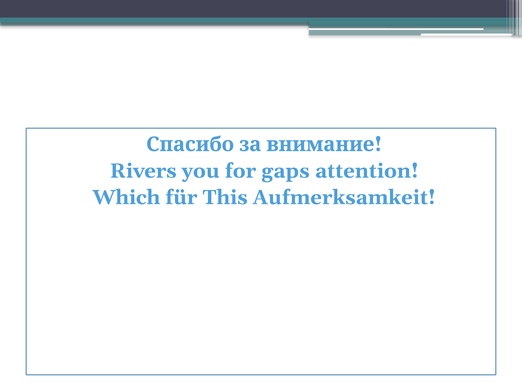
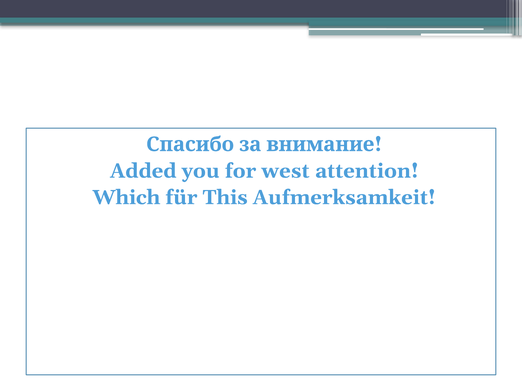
Rivers: Rivers -> Added (143, 171)
gaps: gaps -> west (286, 171)
